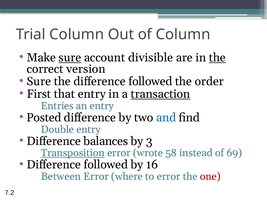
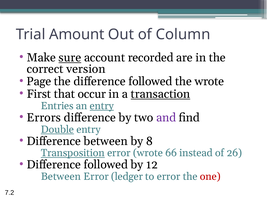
Trial Column: Column -> Amount (77, 34)
divisible: divisible -> recorded (151, 58)
the underline: present -> none (217, 58)
Sure: Sure -> Page (39, 82)
the order: order -> wrote (209, 82)
that entry: entry -> occur (92, 94)
entry underline: none -> present (102, 106)
Posted: Posted -> Errors (44, 118)
and colour: blue -> purple (166, 118)
Double underline: none -> present (57, 130)
Difference balances: balances -> between (106, 141)
3: 3 -> 8 (149, 141)
58: 58 -> 66 (171, 153)
69: 69 -> 26 (234, 153)
16: 16 -> 12 (152, 165)
where: where -> ledger (127, 177)
